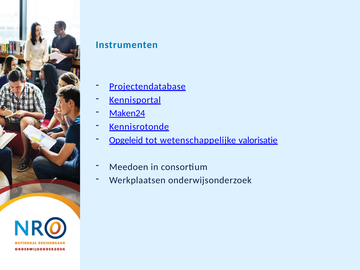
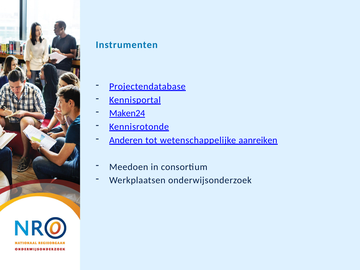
Opgeleid: Opgeleid -> Anderen (126, 140)
valorisatie: valorisatie -> aanreiken (258, 140)
